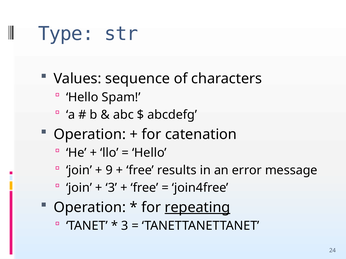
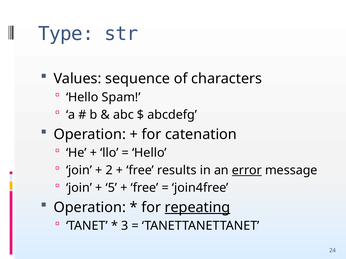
9: 9 -> 2 (109, 171)
error underline: none -> present (247, 171)
3: 3 -> 5 (111, 188)
